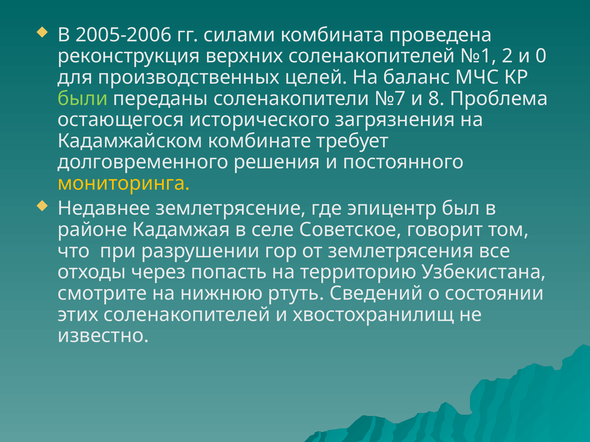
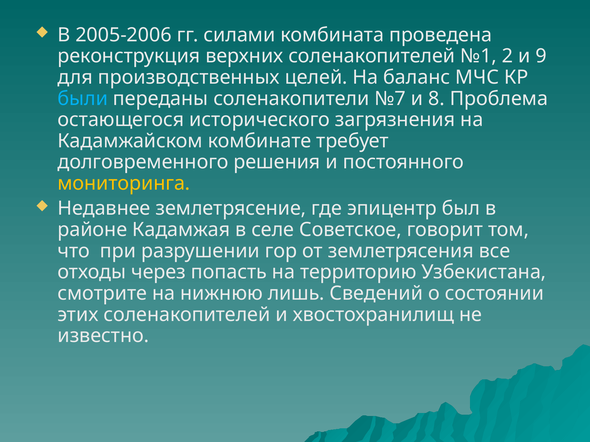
0: 0 -> 9 (541, 56)
были colour: light green -> light blue (83, 99)
ртуть: ртуть -> лишь (296, 294)
